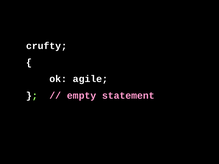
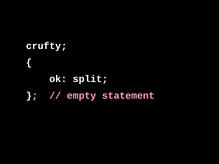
agile: agile -> split (90, 79)
